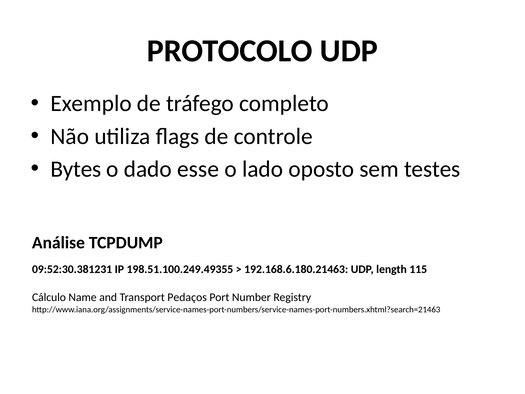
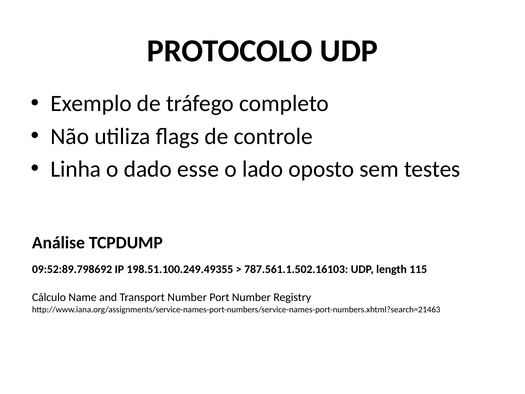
Bytes: Bytes -> Linha (76, 169)
09:52:30.381231: 09:52:30.381231 -> 09:52:89.798692 (72, 269)
192.168.6.180.21463: 192.168.6.180.21463 -> 787.561.1.502.16103 (296, 269)
Transport Pedaços: Pedaços -> Number (187, 297)
